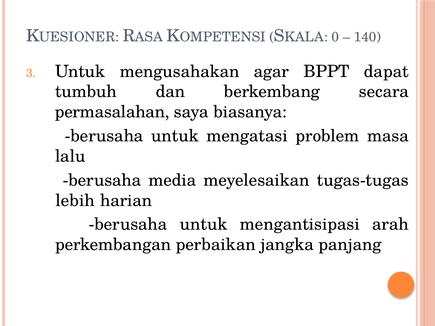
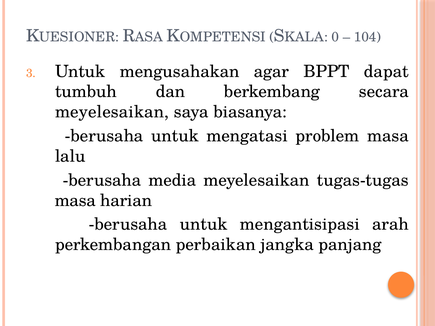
140: 140 -> 104 (367, 37)
permasalahan: permasalahan -> meyelesaikan (112, 112)
lebih: lebih -> masa (75, 201)
